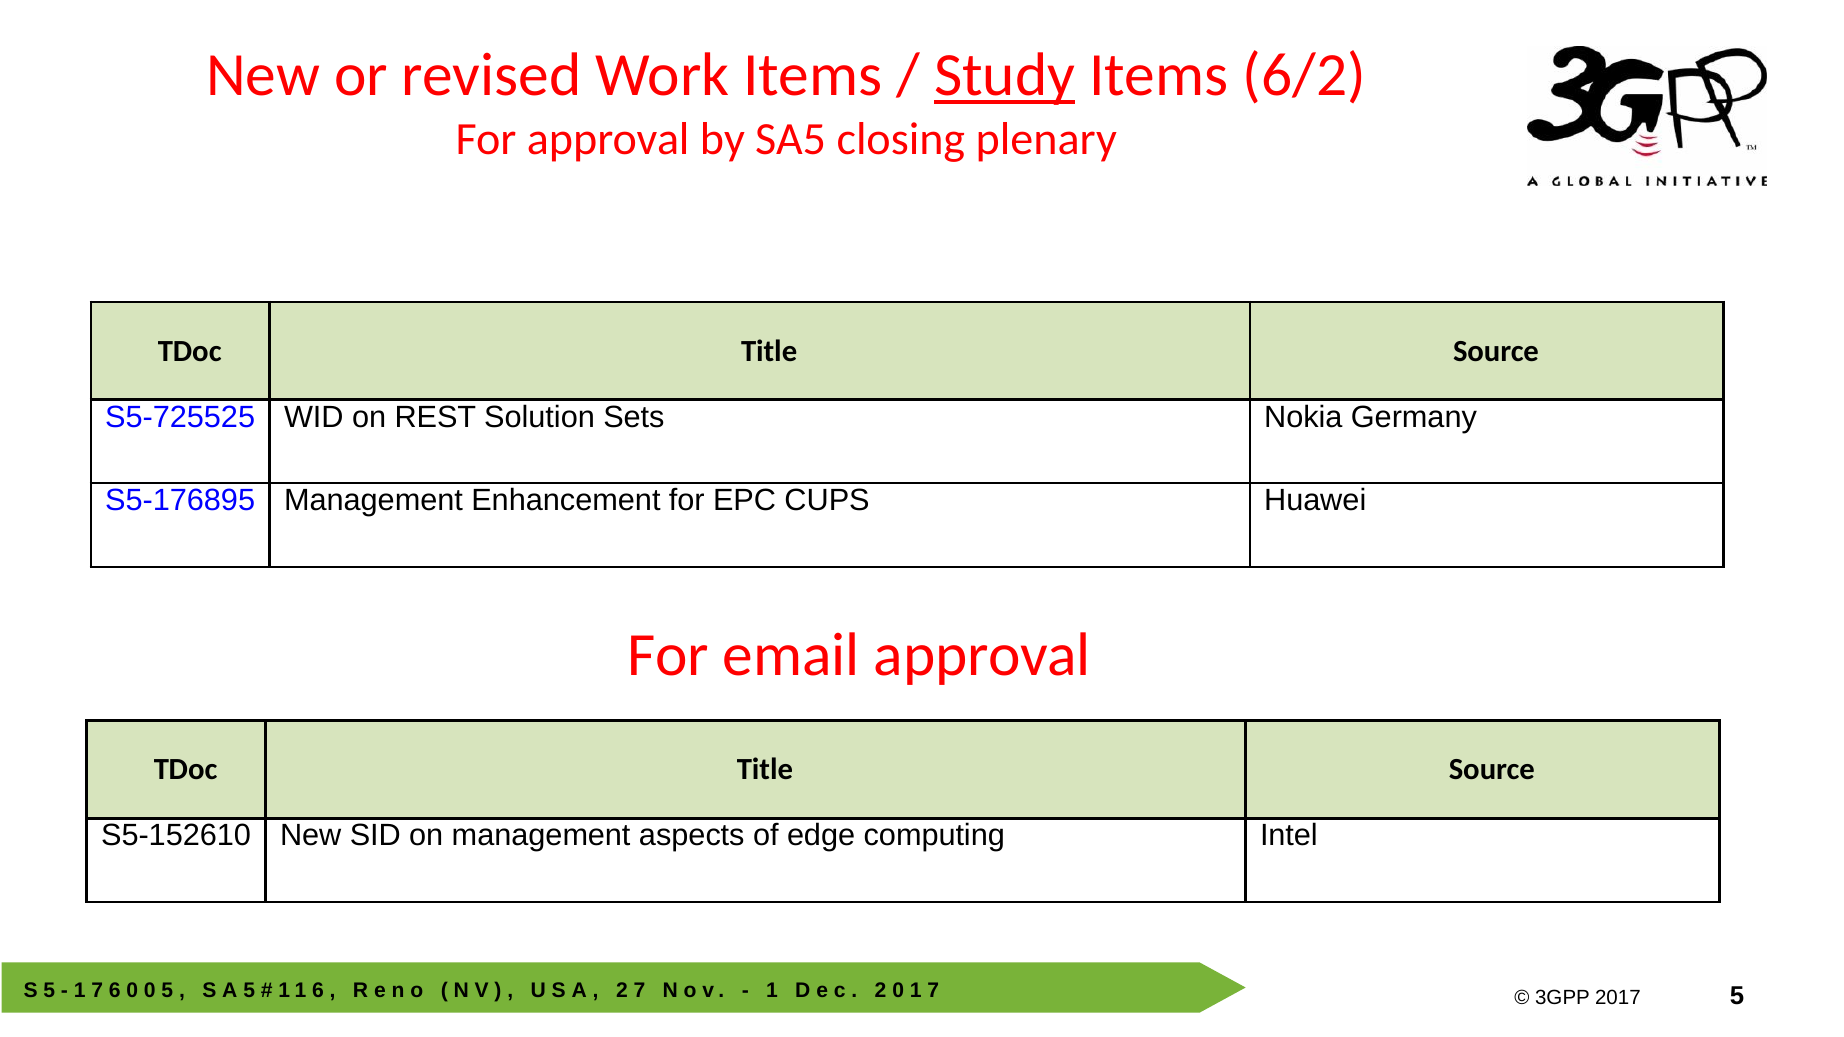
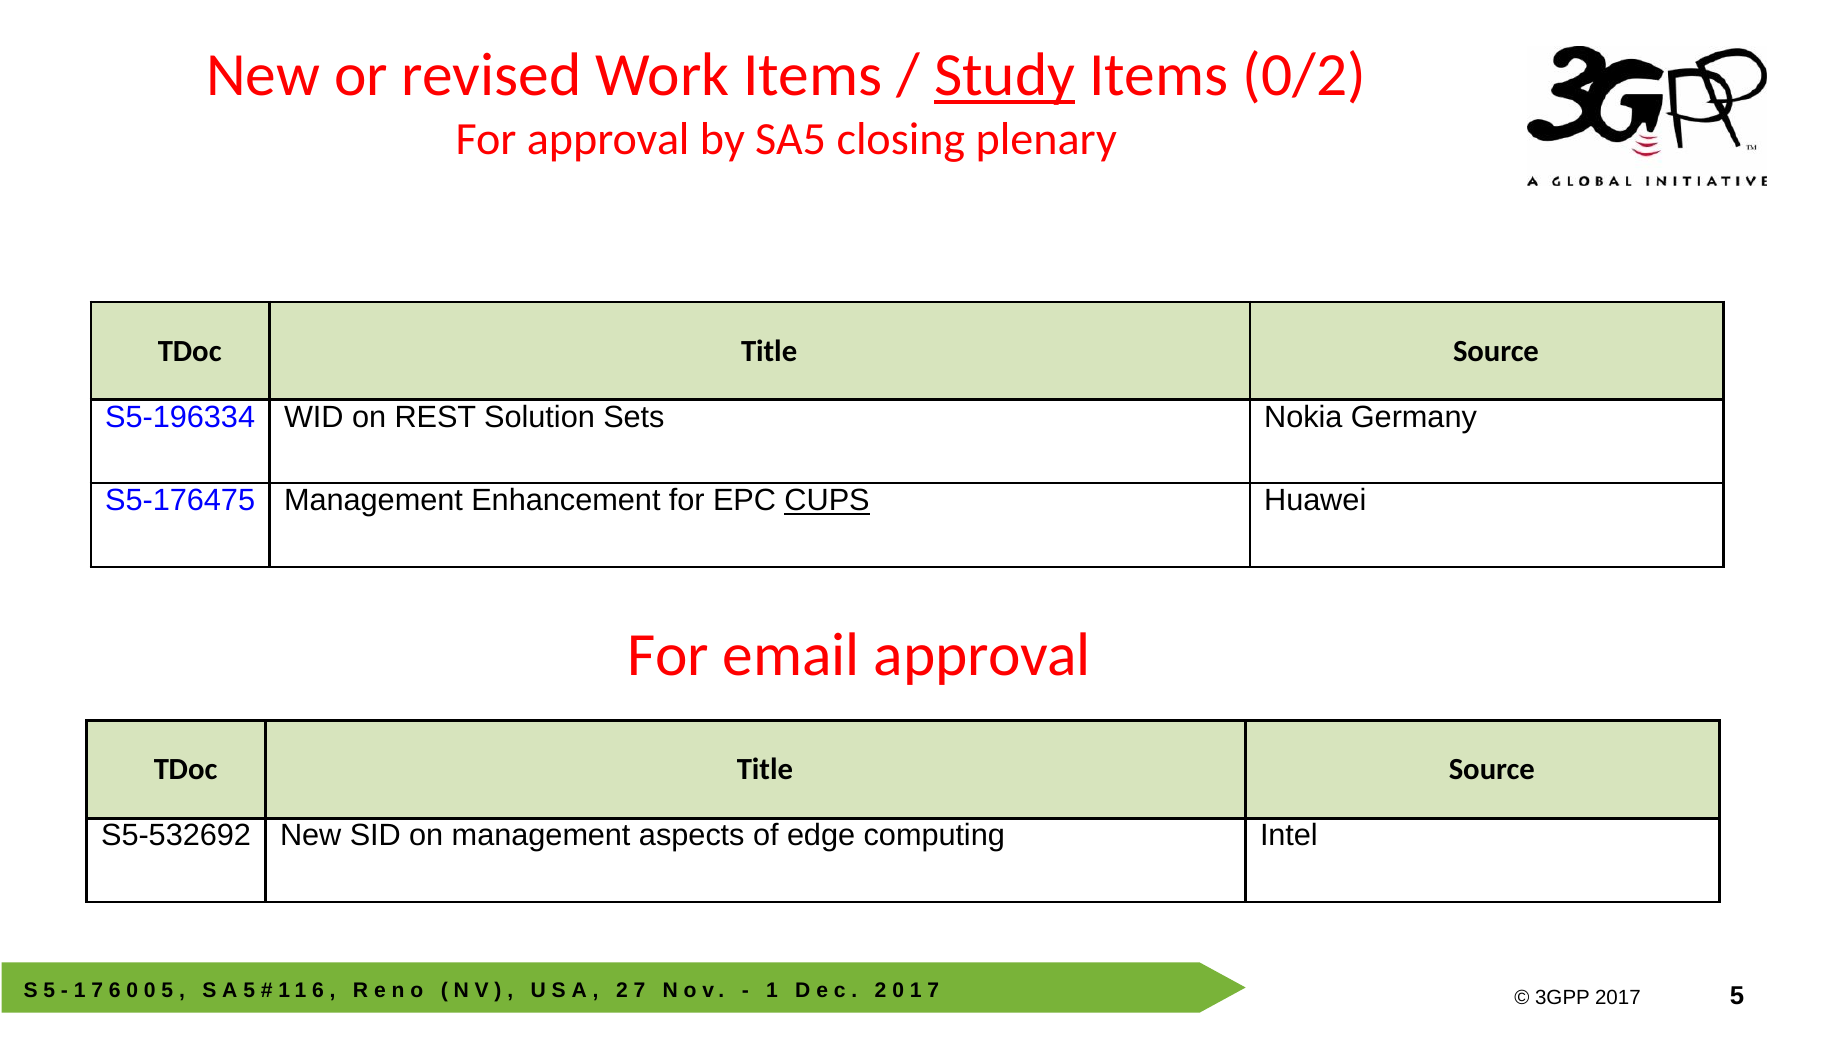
6/2: 6/2 -> 0/2 (1304, 76)
S5-725525: S5-725525 -> S5-196334 (180, 417)
S5-176895: S5-176895 -> S5-176475 (180, 501)
CUPS underline: none -> present (827, 501)
S5-152610: S5-152610 -> S5-532692 (176, 836)
